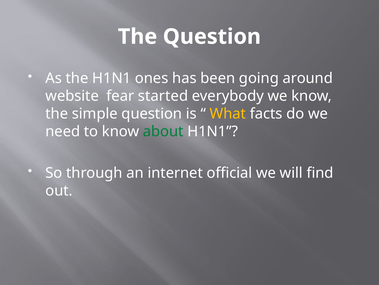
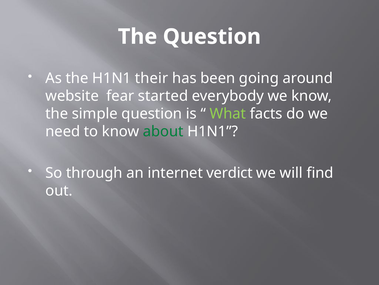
ones: ones -> their (152, 78)
What colour: yellow -> light green (228, 113)
official: official -> verdict (230, 172)
